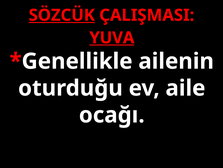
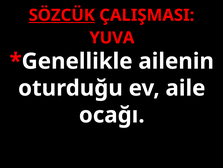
YUVA underline: present -> none (112, 38)
